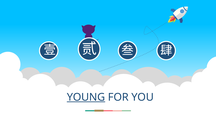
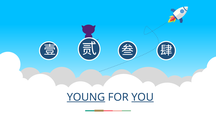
YOU underline: none -> present (143, 98)
